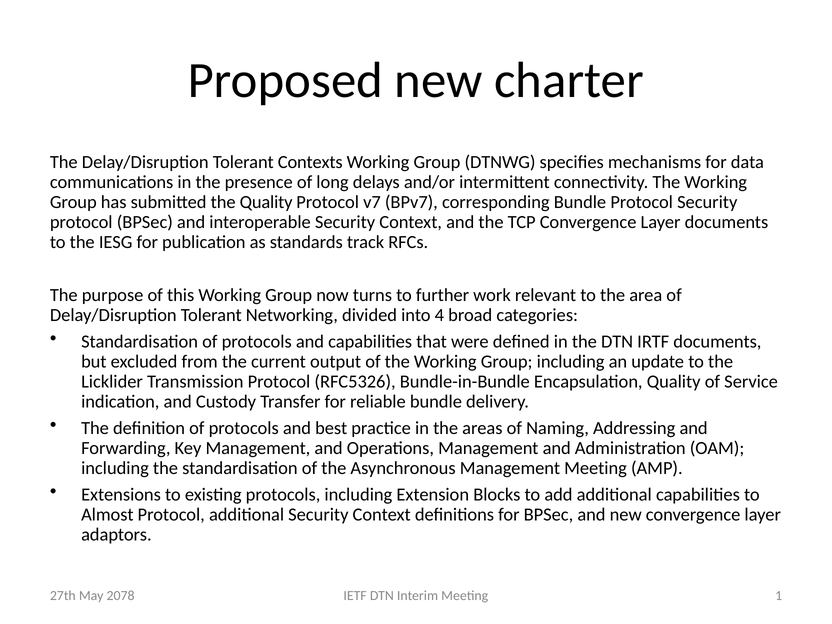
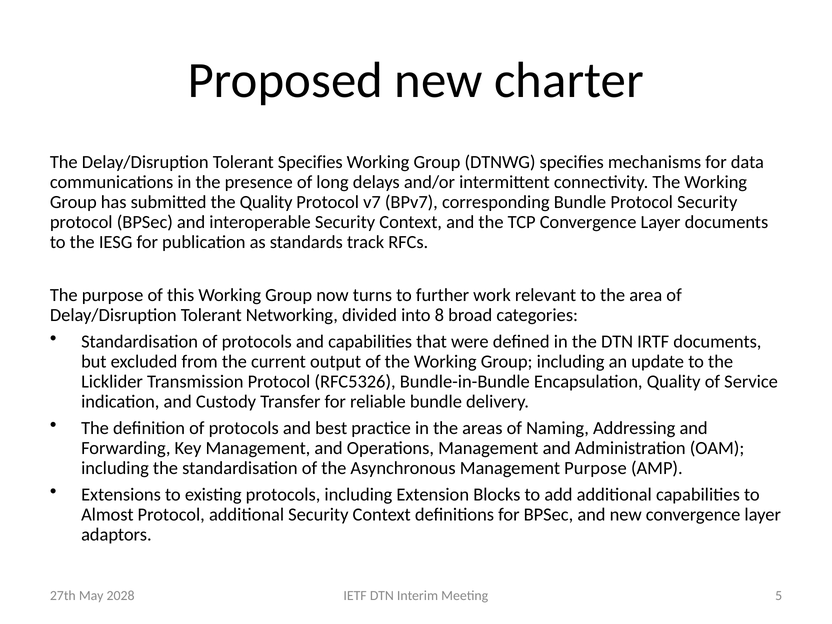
Tolerant Contexts: Contexts -> Specifies (310, 162)
4: 4 -> 8 (439, 315)
Management Meeting: Meeting -> Purpose (595, 468)
1: 1 -> 5 (779, 596)
2078: 2078 -> 2028 (121, 596)
